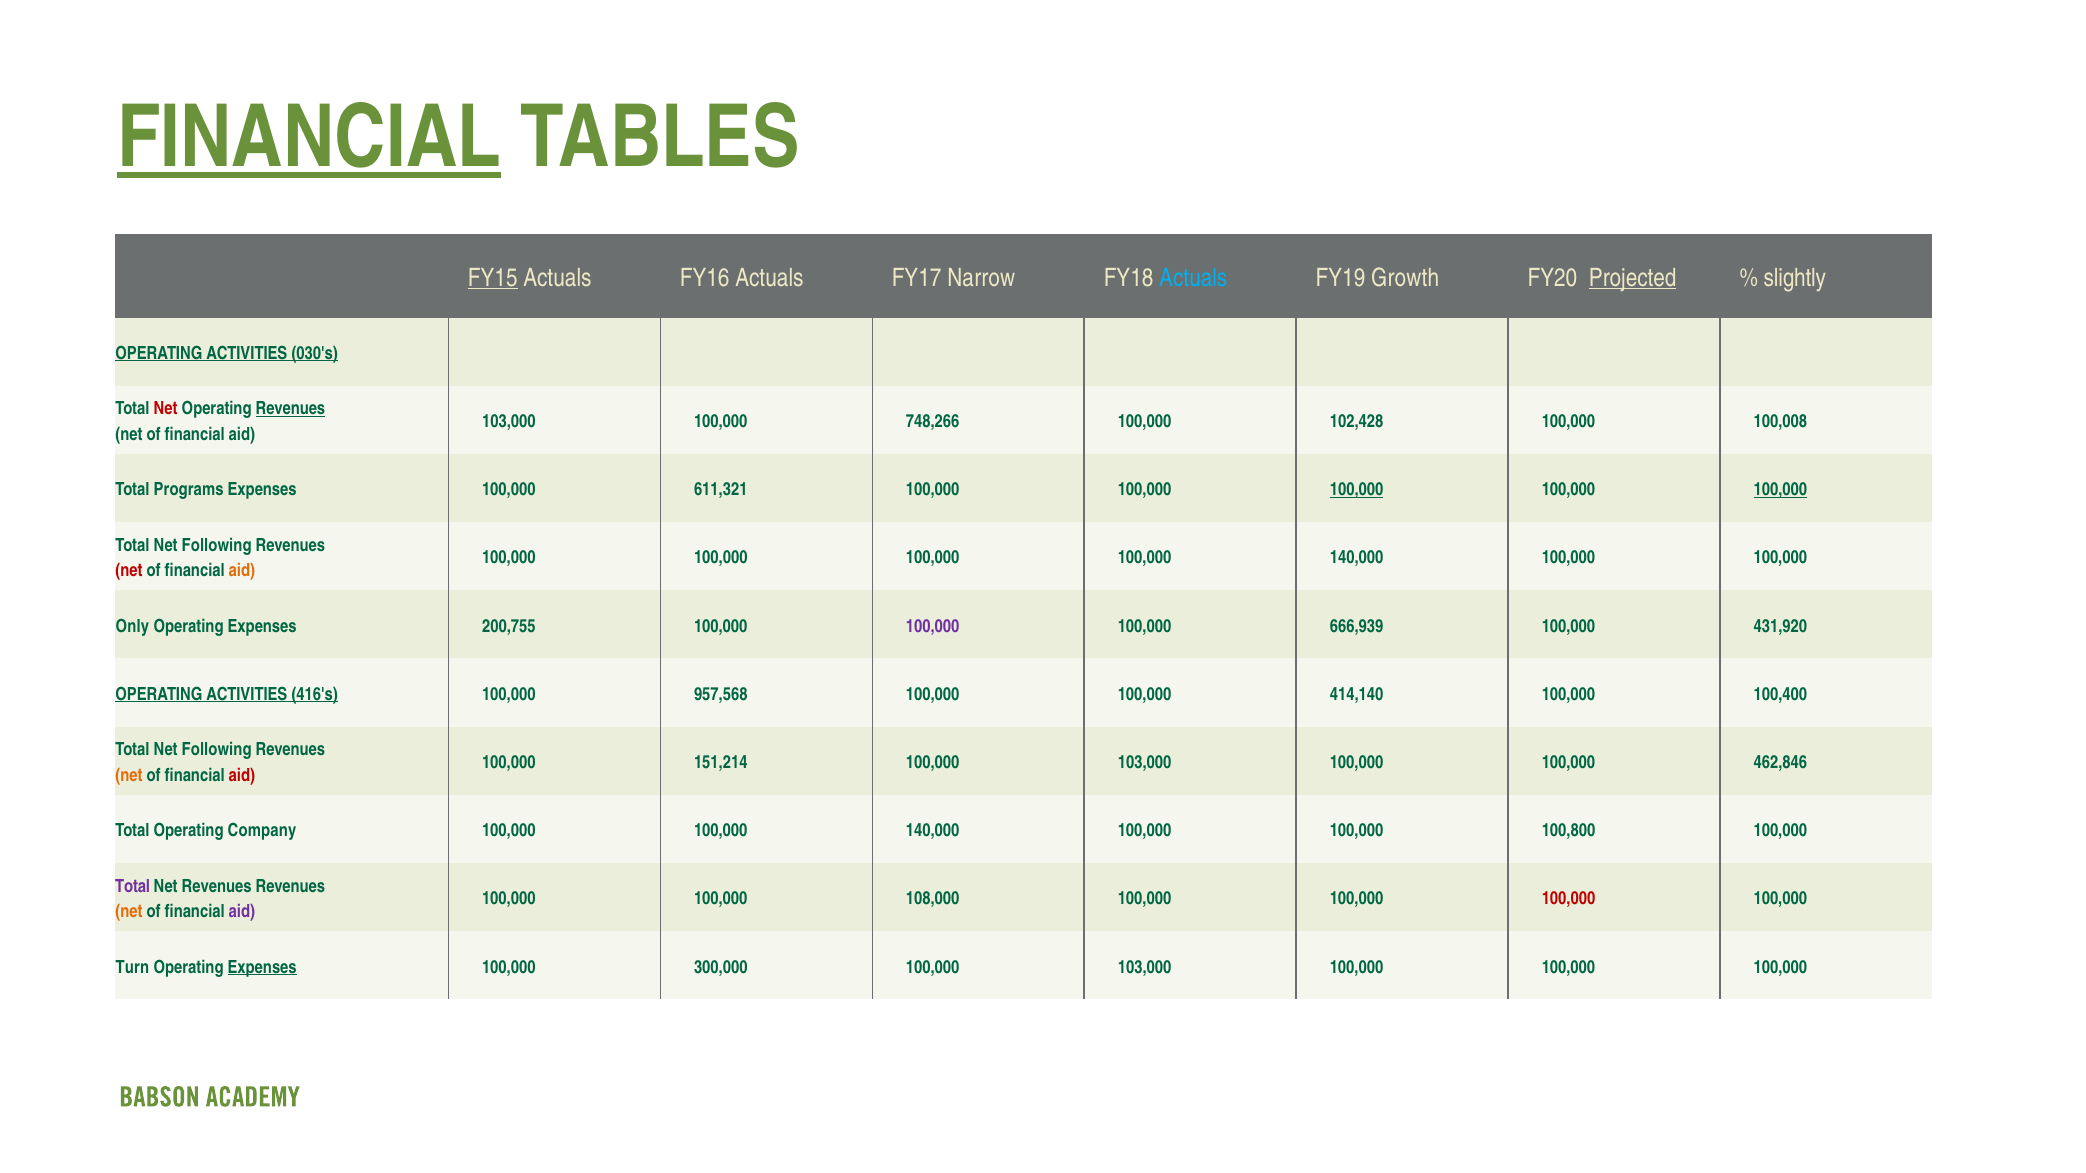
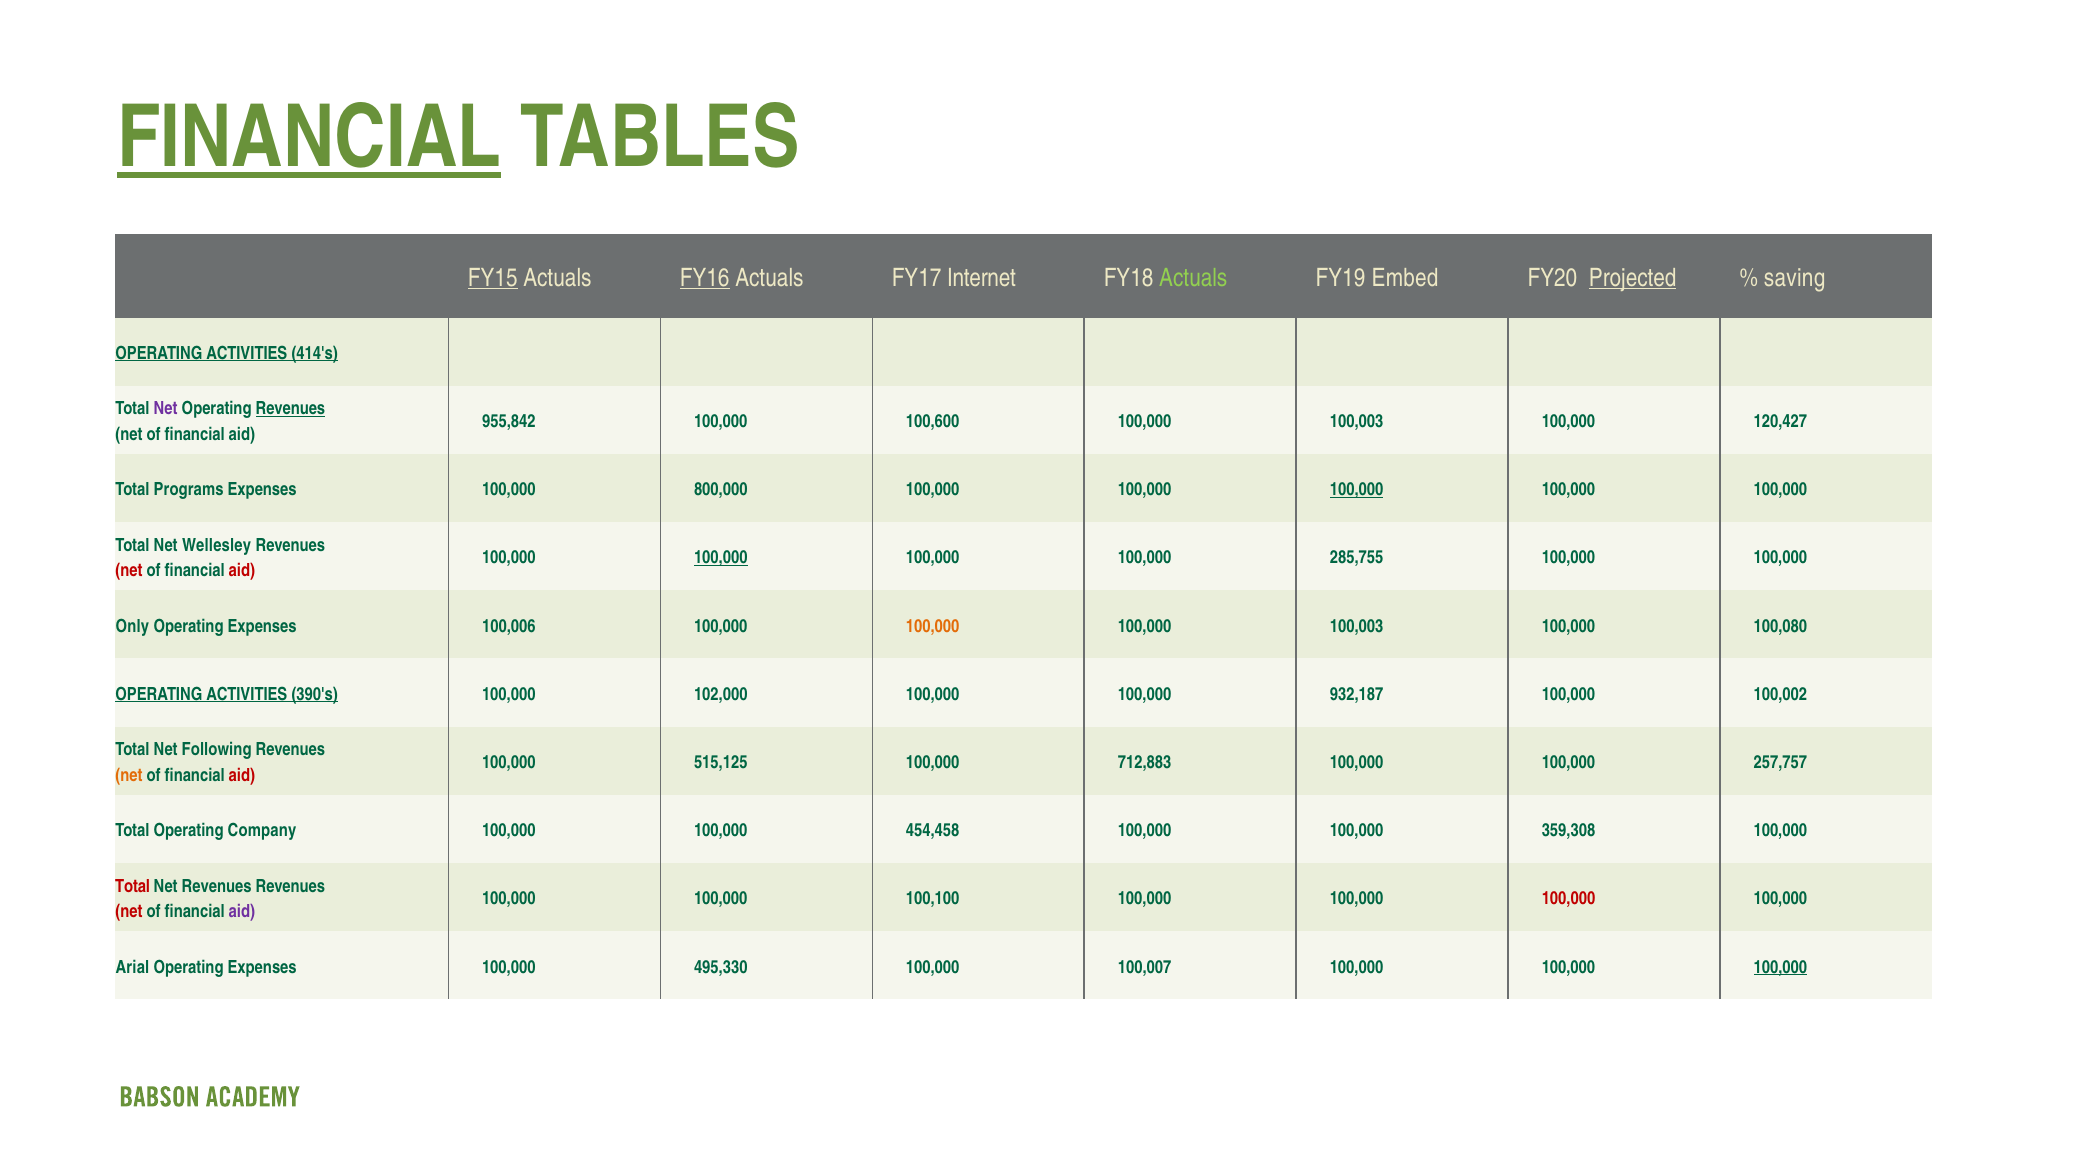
FY16 underline: none -> present (705, 278)
Narrow: Narrow -> Internet (981, 278)
Actuals colour: light blue -> light green (1193, 278)
Growth: Growth -> Embed (1405, 278)
slightly: slightly -> saving (1795, 278)
030's: 030's -> 414's (315, 353)
Net colour: red -> purple (166, 409)
103,000: 103,000 -> 955,842 (509, 422)
748,266: 748,266 -> 100,600 (933, 422)
102,428: 102,428 -> 100,003 (1357, 422)
100,008: 100,008 -> 120,427 (1780, 422)
611,321: 611,321 -> 800,000 (721, 490)
100,000 underline: present -> none (1780, 490)
Following: Following -> Wellesley (217, 545)
100,000 underline: none -> present (721, 558)
140,000: 140,000 -> 285,755 (1357, 558)
aid colour: orange -> red (242, 571)
200,755: 200,755 -> 100,006 (509, 626)
100,000 colour: purple -> orange (933, 626)
666,939: 666,939 -> 100,003 (1357, 626)
431,920: 431,920 -> 100,080 (1780, 626)
416's: 416's -> 390's (315, 695)
957,568: 957,568 -> 102,000 (721, 695)
414,140: 414,140 -> 932,187 (1357, 695)
100,400: 100,400 -> 100,002 (1780, 695)
151,214: 151,214 -> 515,125 (721, 763)
103,000: 103,000 -> 712,883 (1145, 763)
462,846: 462,846 -> 257,757 (1780, 763)
140,000: 140,000 -> 454,458 (933, 831)
100,800: 100,800 -> 359,308 (1569, 831)
Total colour: purple -> red (133, 886)
108,000: 108,000 -> 100,100 (933, 899)
net colour: orange -> red (129, 912)
Turn: Turn -> Arial (132, 967)
Expenses underline: present -> none (262, 967)
300,000: 300,000 -> 495,330 (721, 967)
103,000: 103,000 -> 100,007 (1145, 967)
100,000 underline: none -> present (1780, 967)
